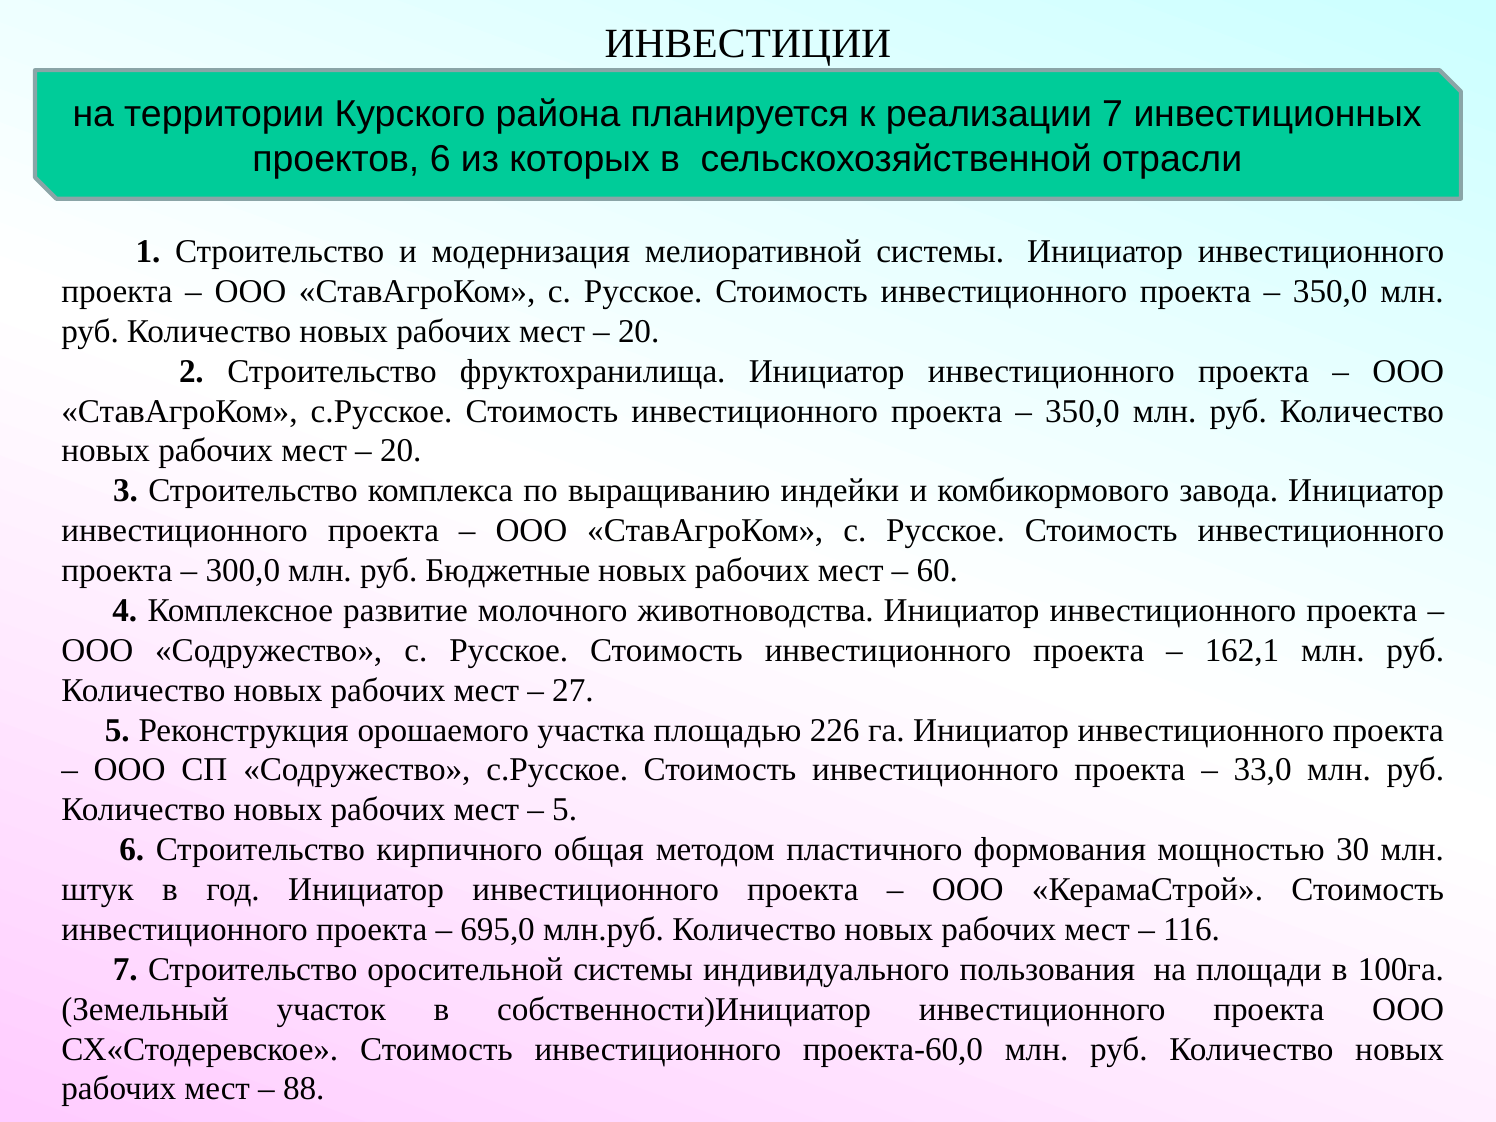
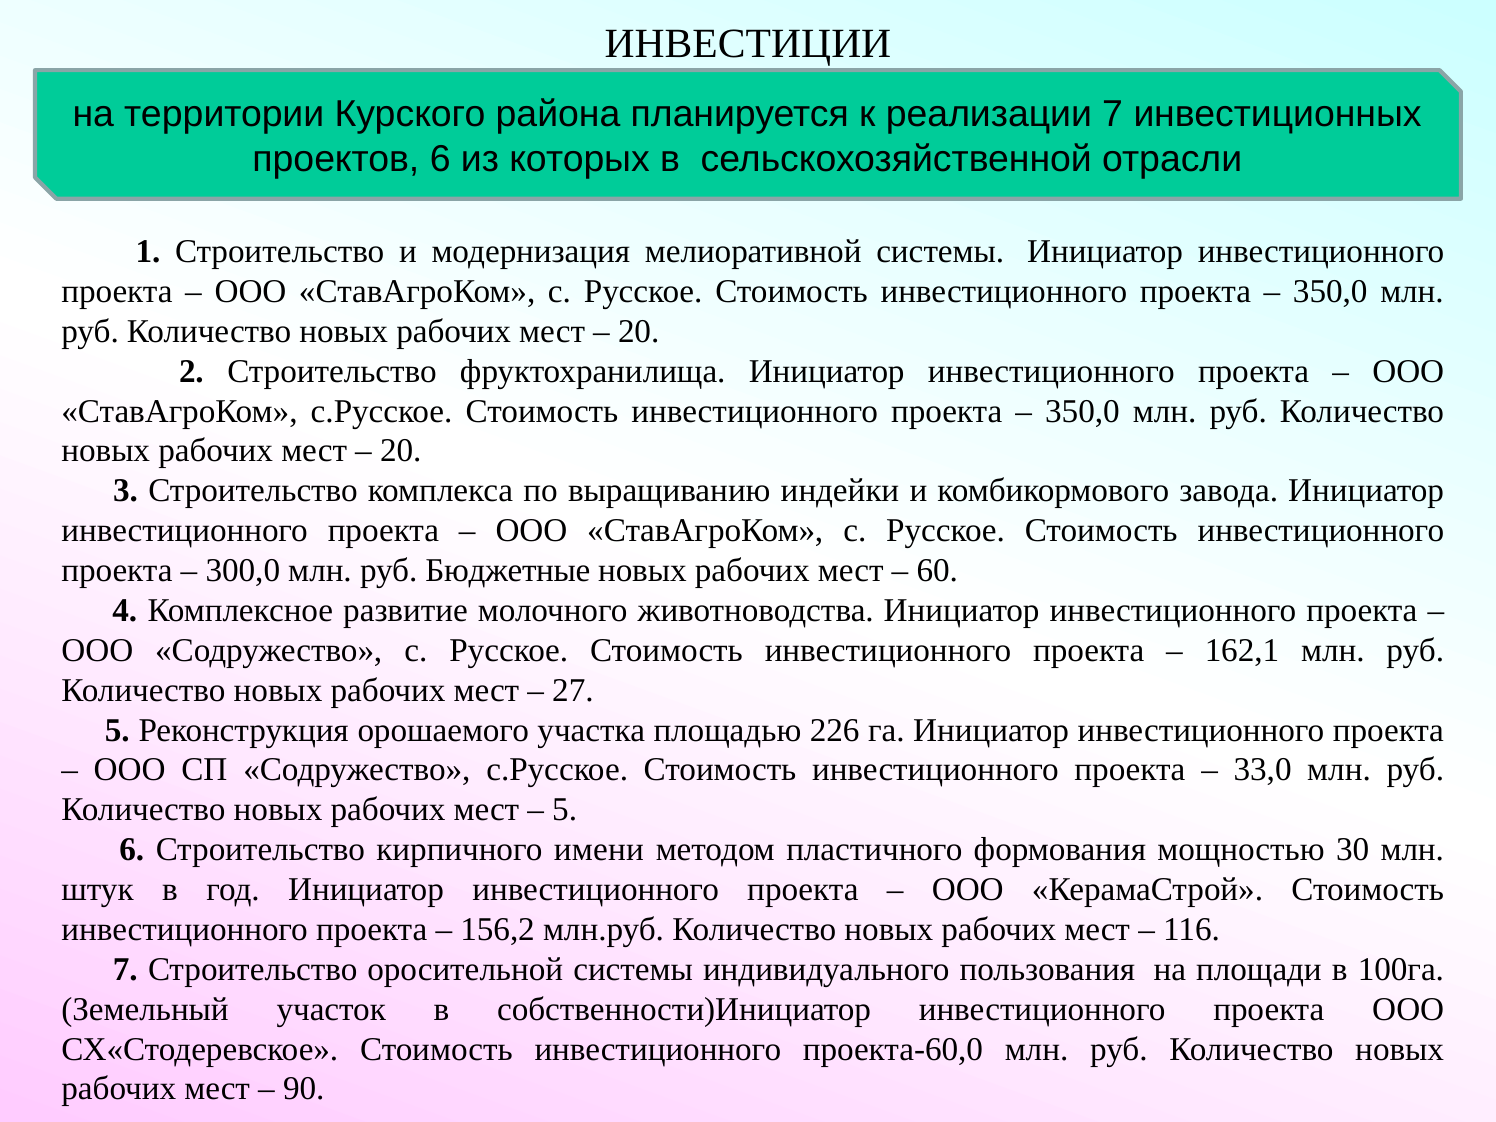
общая: общая -> имени (599, 850)
695,0: 695,0 -> 156,2 (498, 930)
88: 88 -> 90 (304, 1089)
